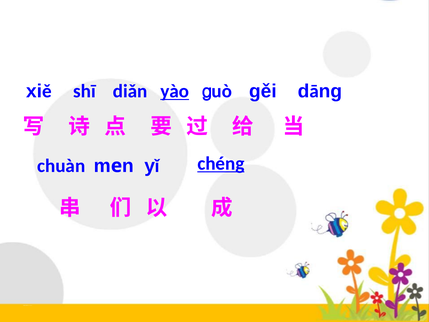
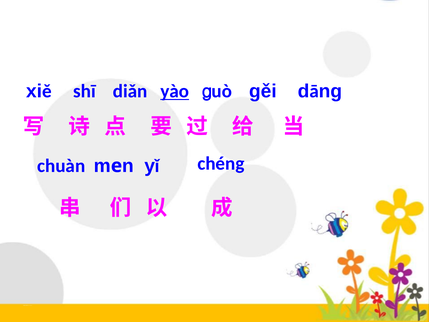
chéng underline: present -> none (221, 163)
